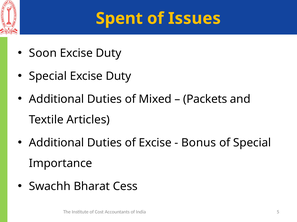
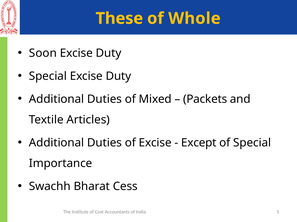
Spent: Spent -> These (119, 18)
Issues: Issues -> Whole (194, 18)
Bonus: Bonus -> Except (199, 143)
